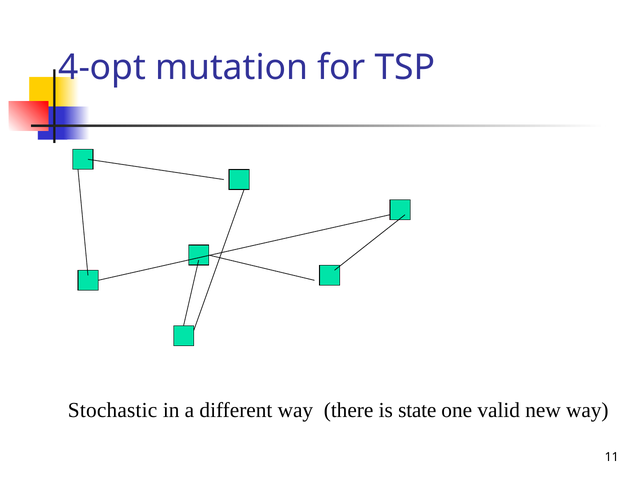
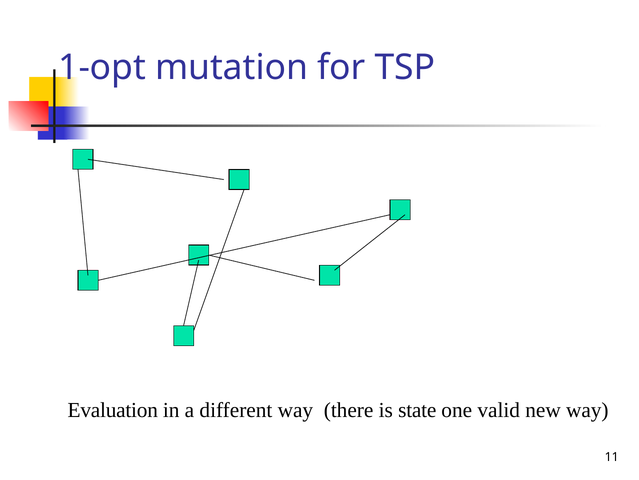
4-opt: 4-opt -> 1-opt (102, 67)
Stochastic: Stochastic -> Evaluation (113, 409)
